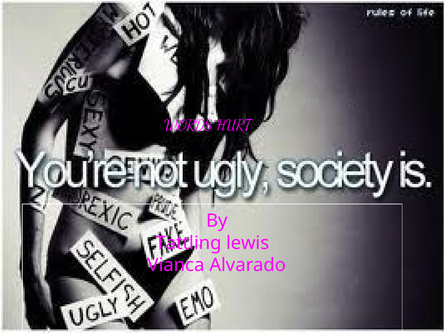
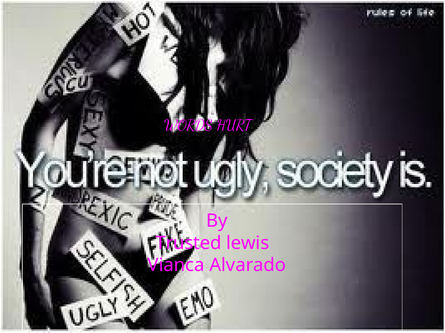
Tattling: Tattling -> Trusted (189, 244)
